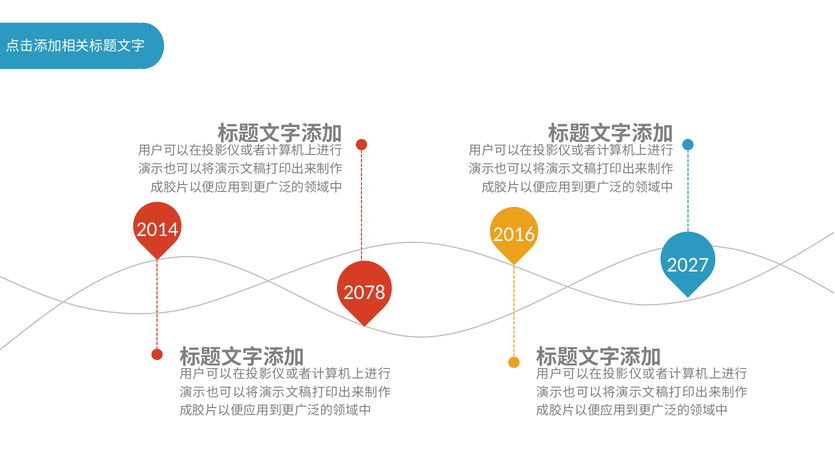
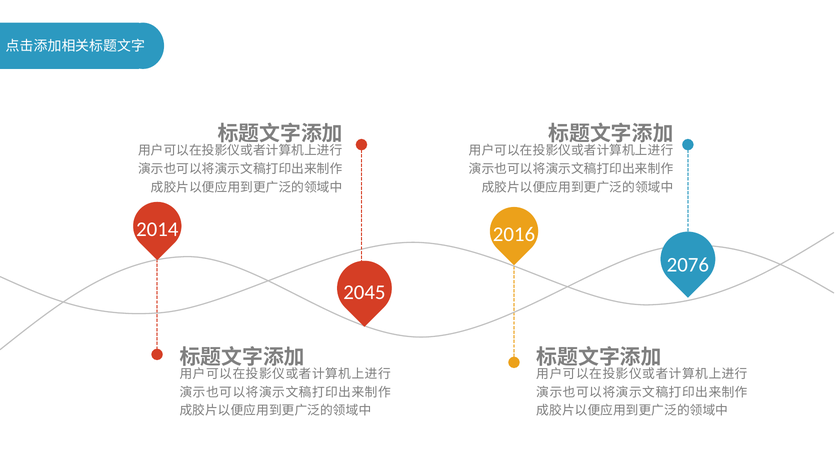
2027: 2027 -> 2076 (688, 265)
2078: 2078 -> 2045 (364, 292)
